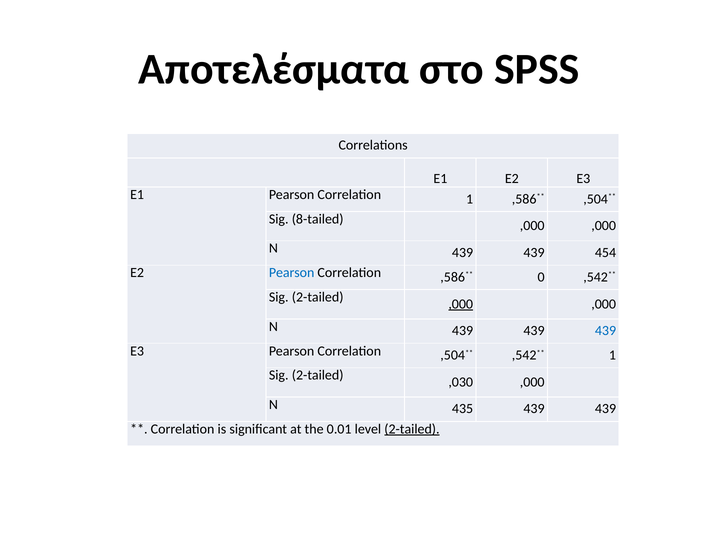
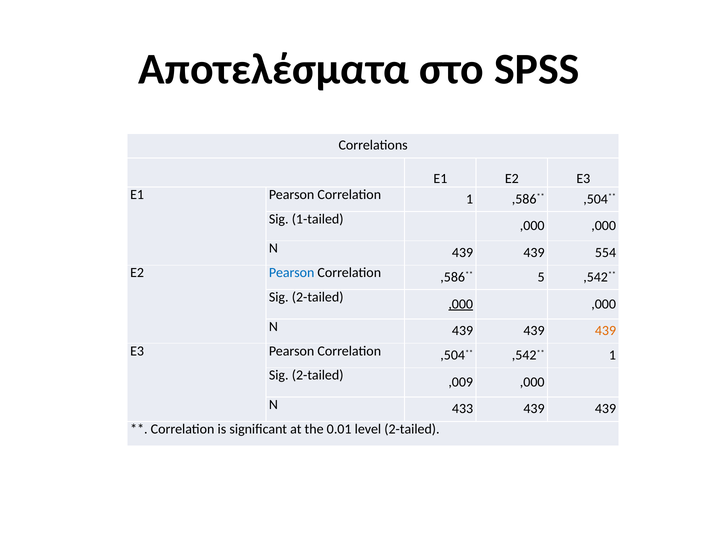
8-tailed: 8-tailed -> 1-tailed (318, 219)
454: 454 -> 554 (605, 253)
0: 0 -> 5 (541, 277)
439 colour: blue -> orange (605, 331)
,030: ,030 -> ,009 (461, 382)
435: 435 -> 433 (463, 409)
2-tailed underline: present -> none (412, 429)
